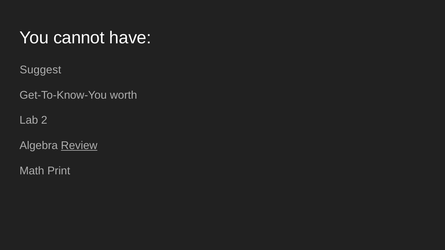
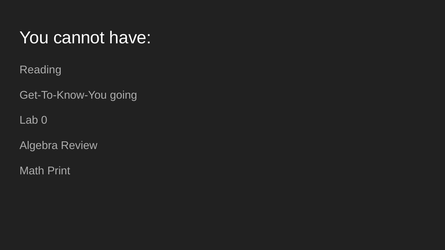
Suggest: Suggest -> Reading (40, 70)
worth: worth -> going (124, 95)
2: 2 -> 0 (44, 120)
Review underline: present -> none (79, 146)
